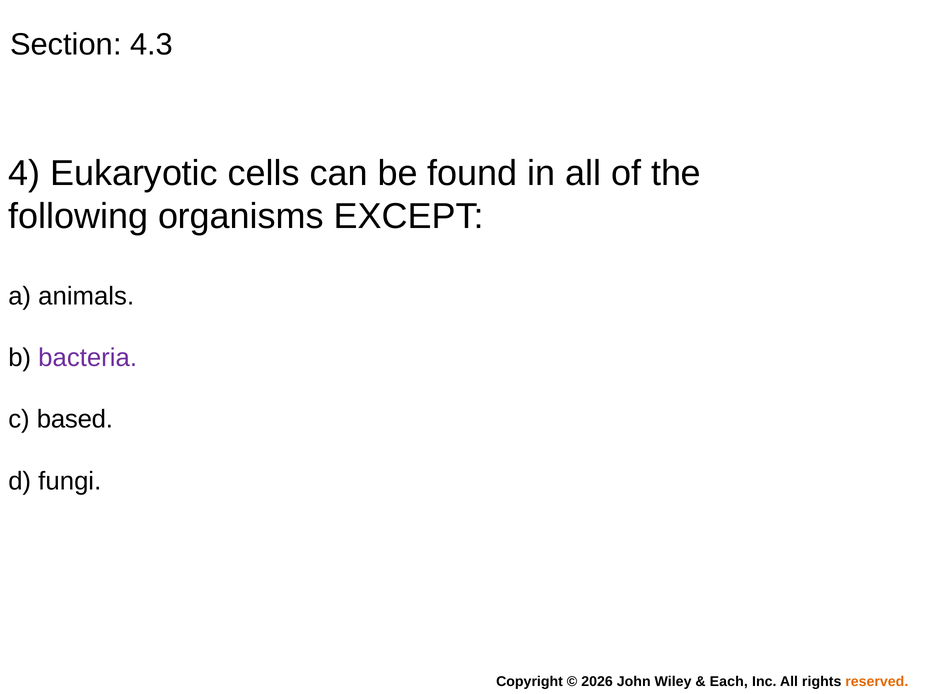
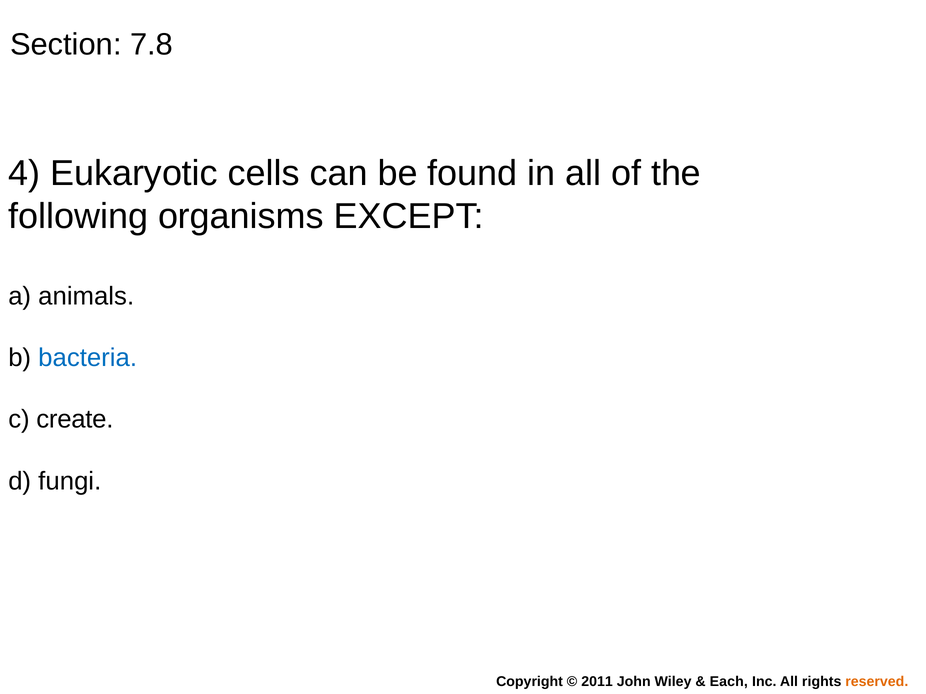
4.3: 4.3 -> 7.8 (152, 44)
bacteria colour: purple -> blue (88, 358)
based: based -> create (75, 420)
2026: 2026 -> 2011 (597, 682)
